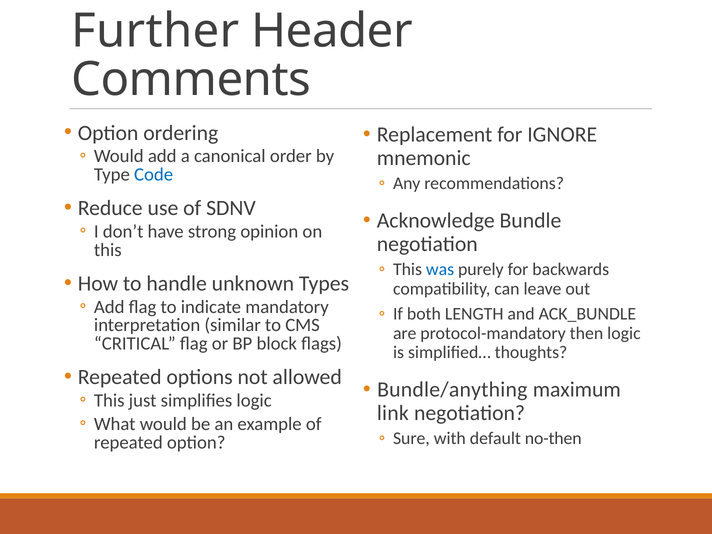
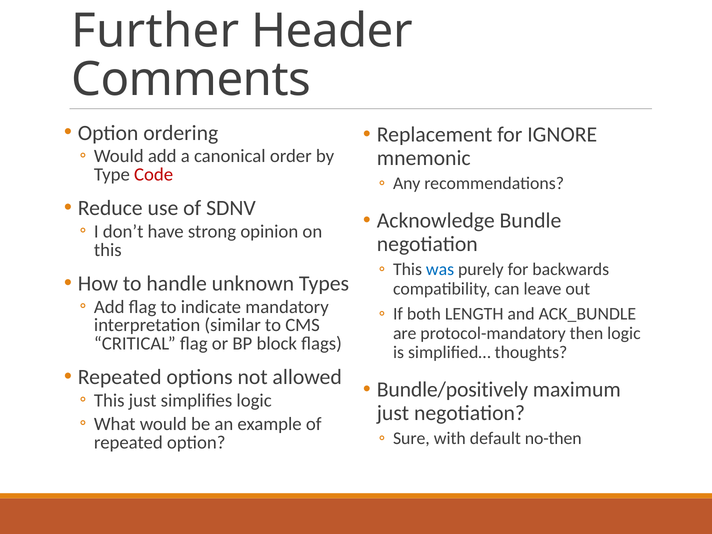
Code colour: blue -> red (154, 174)
Bundle/anything: Bundle/anything -> Bundle/positively (452, 390)
link: link -> just (393, 413)
